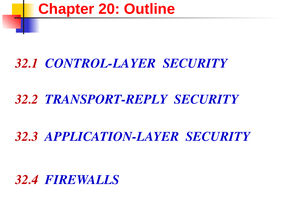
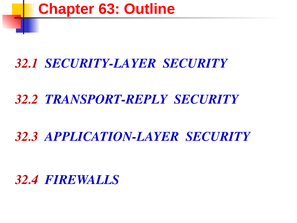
20: 20 -> 63 (109, 9)
CONTROL-LAYER: CONTROL-LAYER -> SECURITY-LAYER (101, 63)
